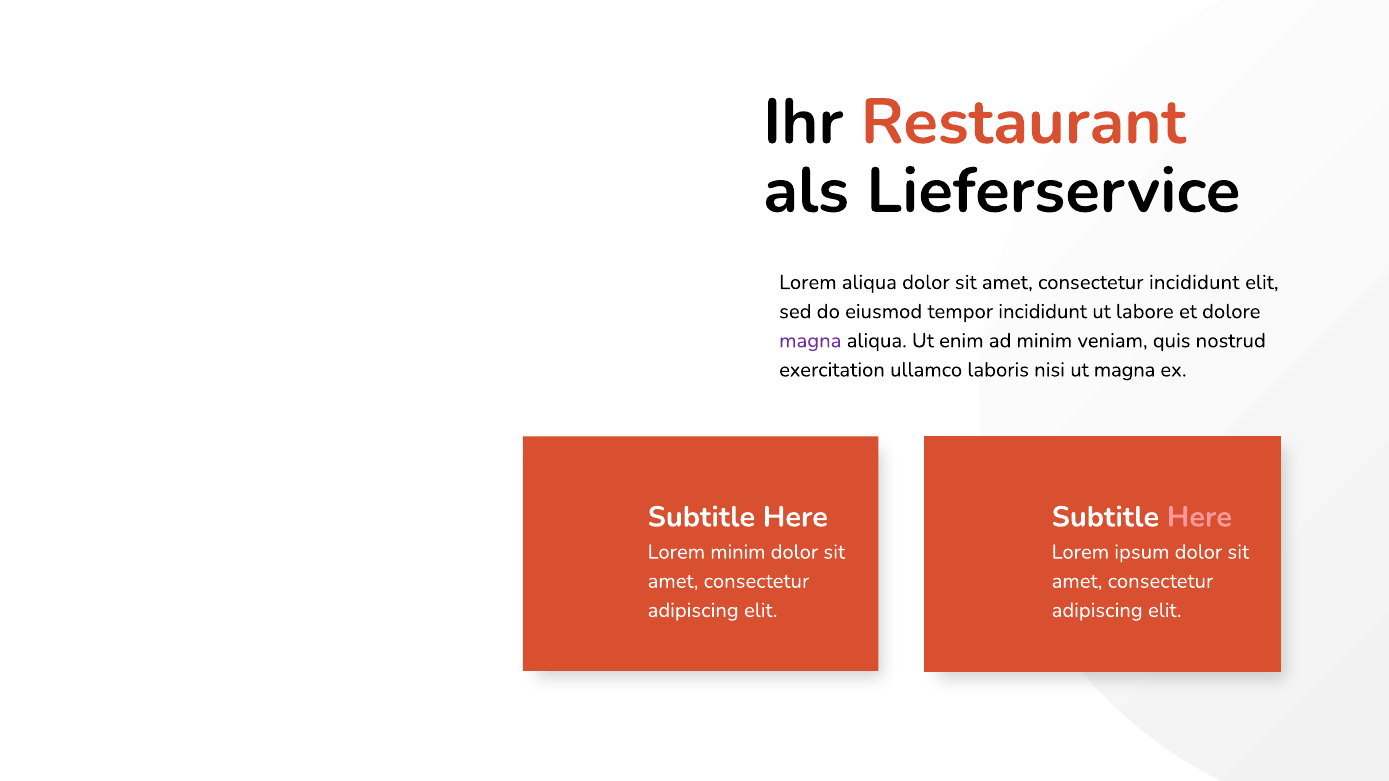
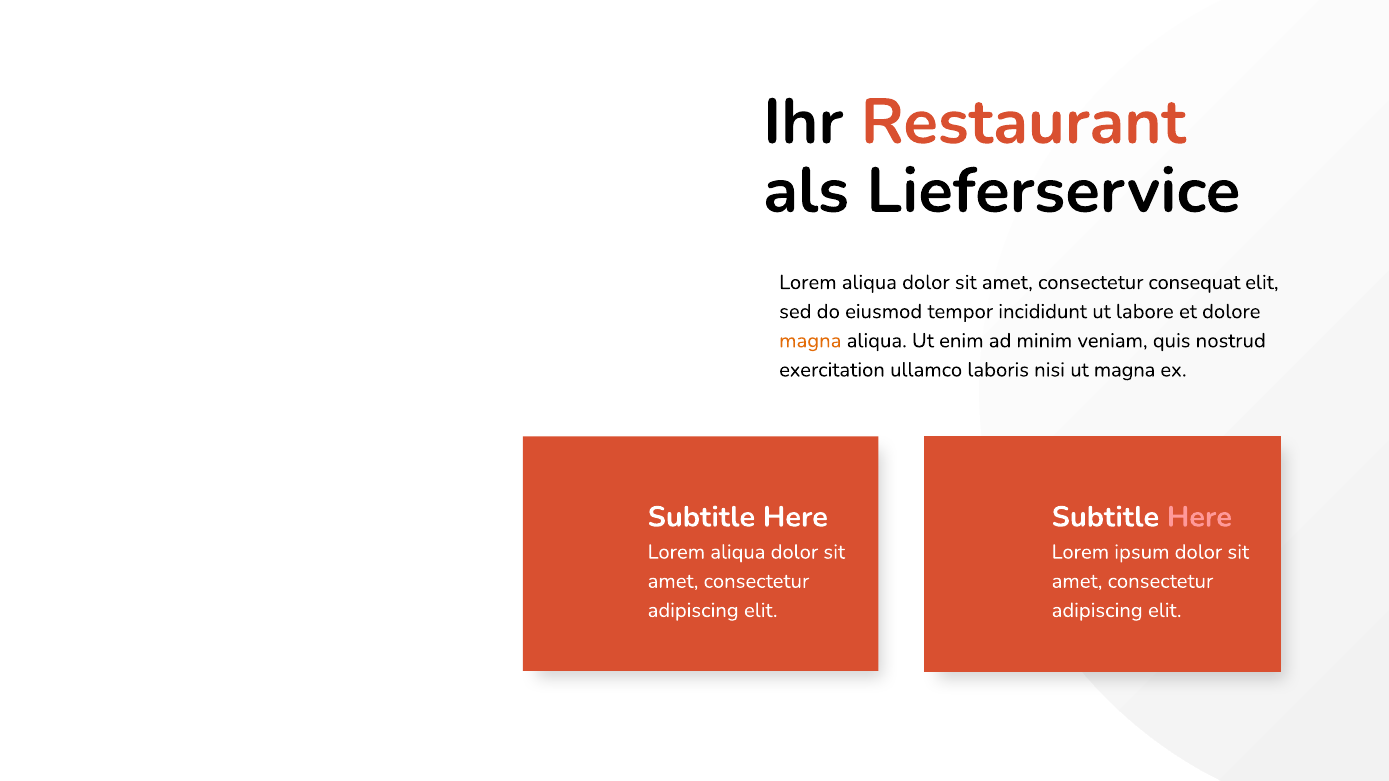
consectetur incididunt: incididunt -> consequat (1194, 282)
magna colour: purple -> orange (810, 341)
minim: minim -> aliqua (738, 552)
